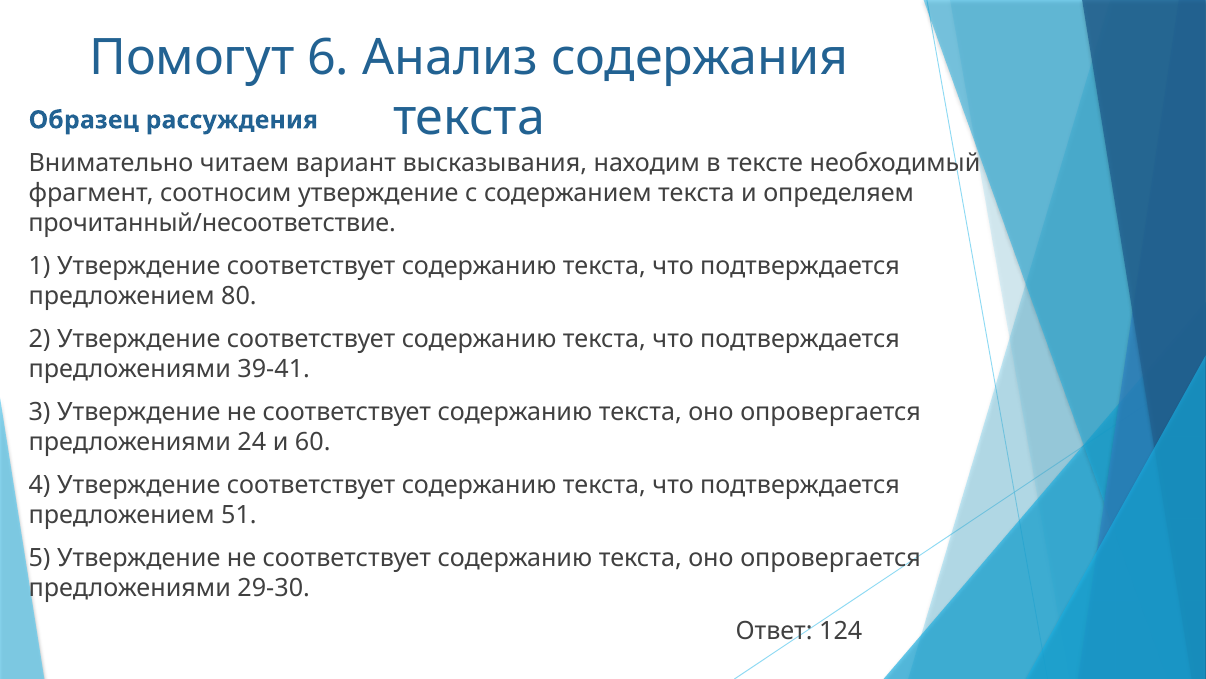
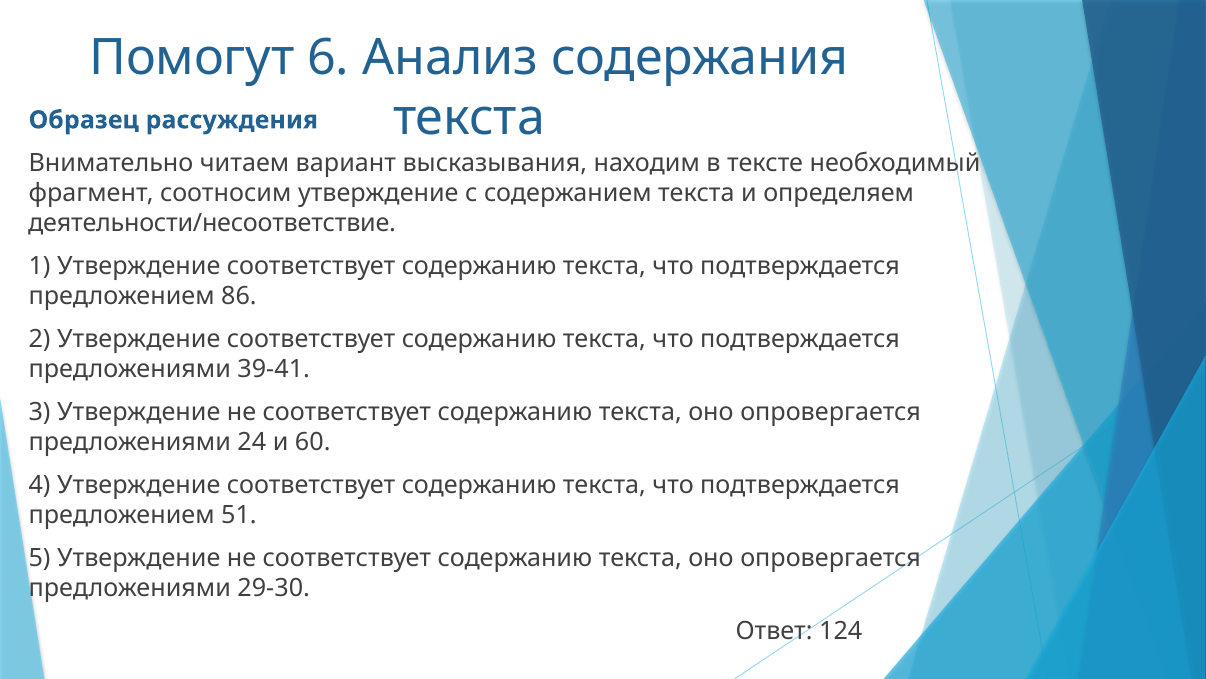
прочитанный/несоответствие: прочитанный/несоответствие -> деятельности/несоответствие (212, 223)
80: 80 -> 86 (239, 296)
